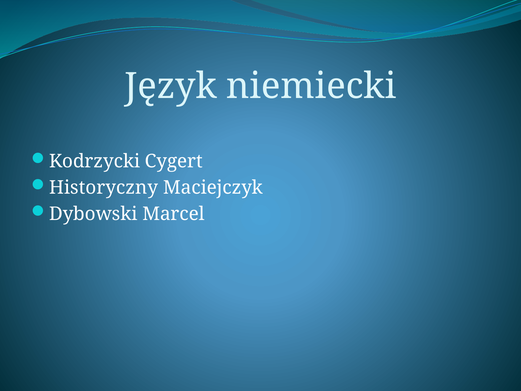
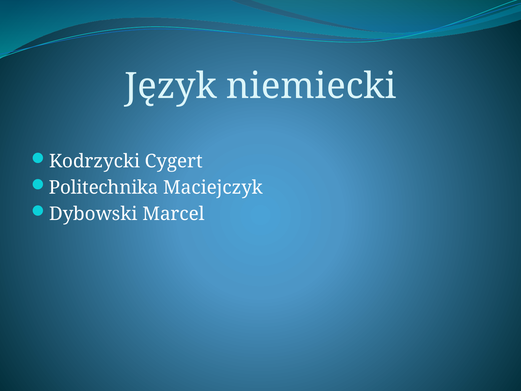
Historyczny: Historyczny -> Politechnika (104, 188)
